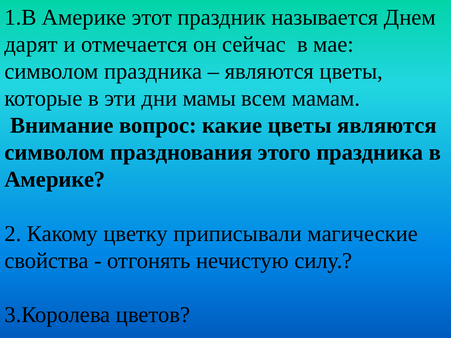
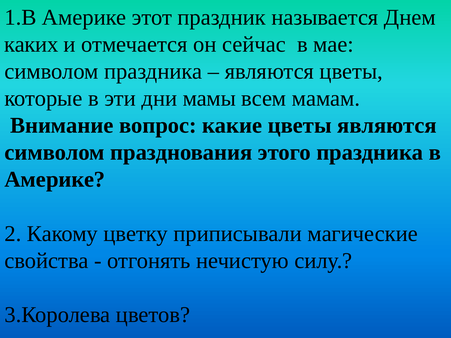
дарят: дарят -> каких (31, 44)
